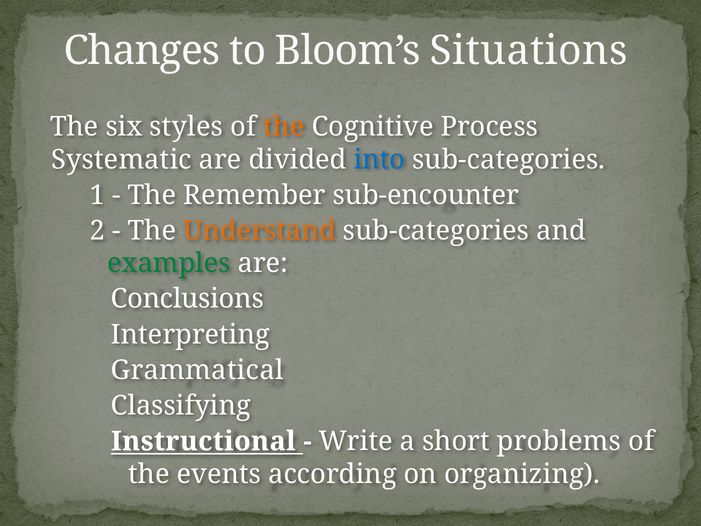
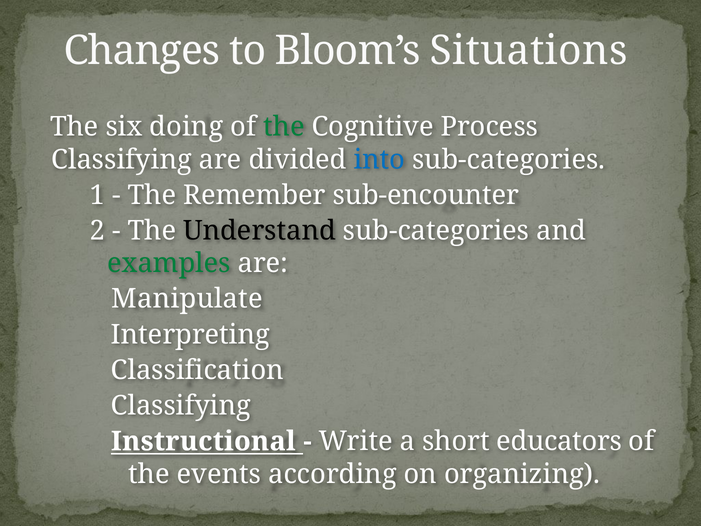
styles: styles -> doing (186, 127)
the colour: orange -> green (284, 127)
Systematic: Systematic -> Classifying (122, 159)
Understand colour: orange -> black (260, 231)
Conclusions: Conclusions -> Manipulate (187, 299)
Grammatical: Grammatical -> Classification (197, 370)
problems: problems -> educators (559, 441)
